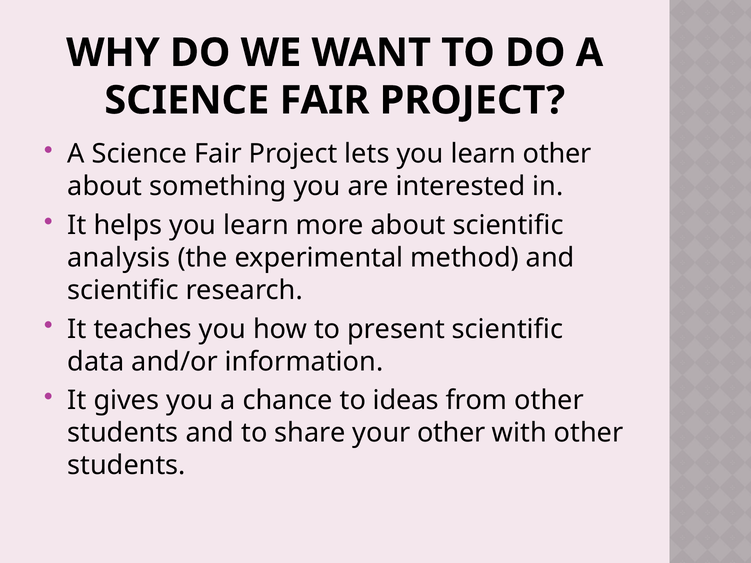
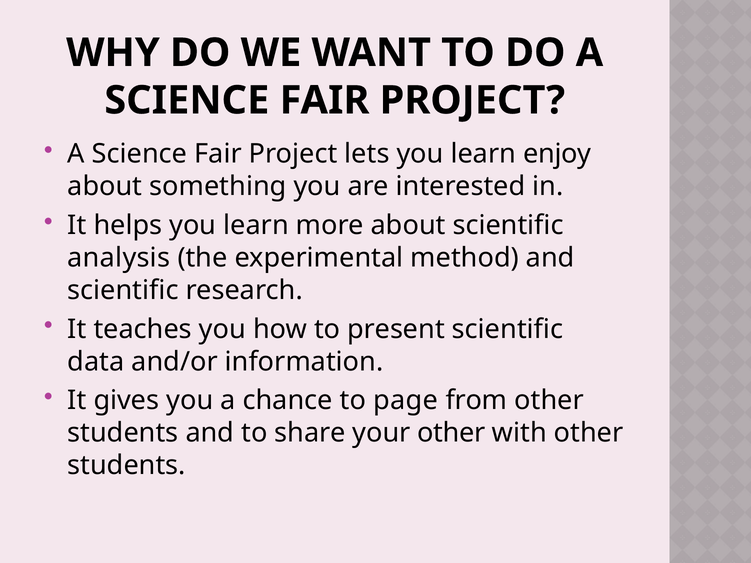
learn other: other -> enjoy (557, 154)
ideas: ideas -> page (406, 401)
